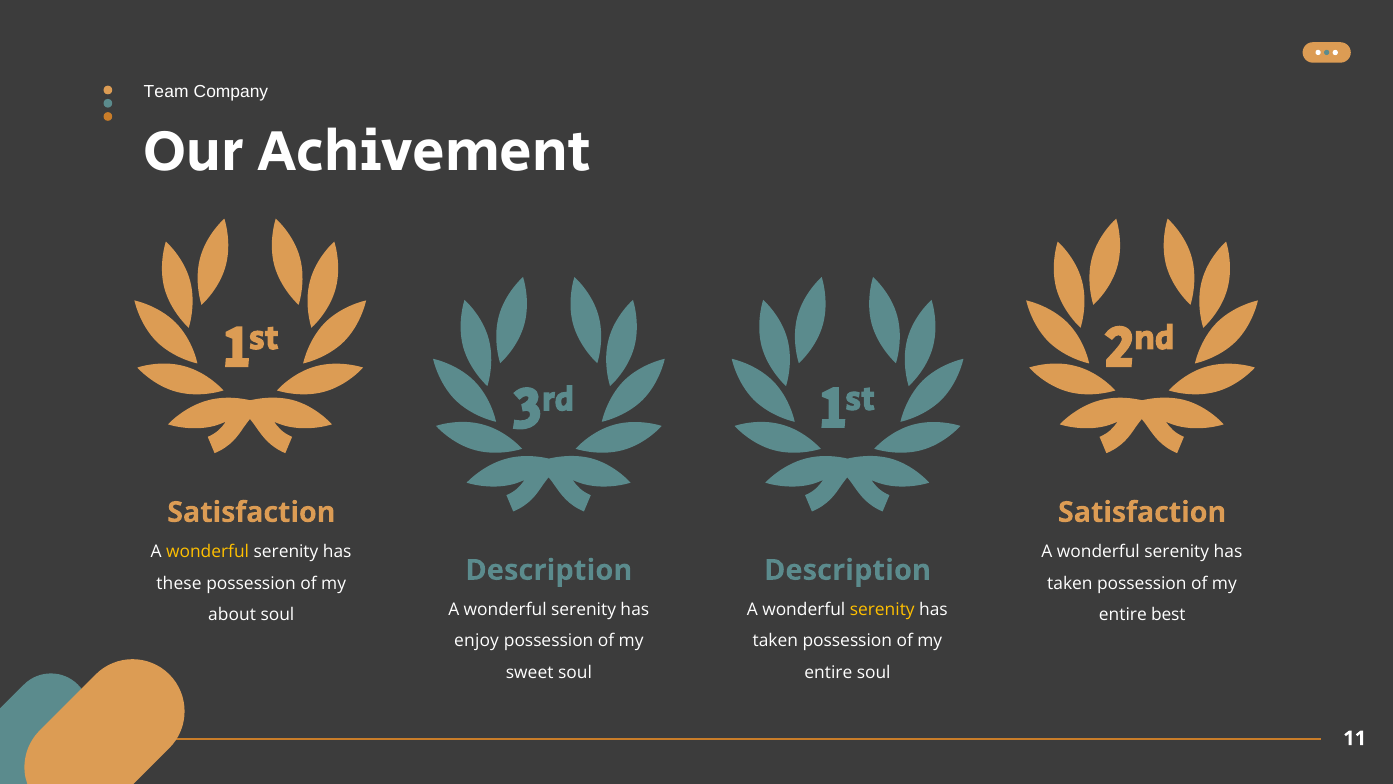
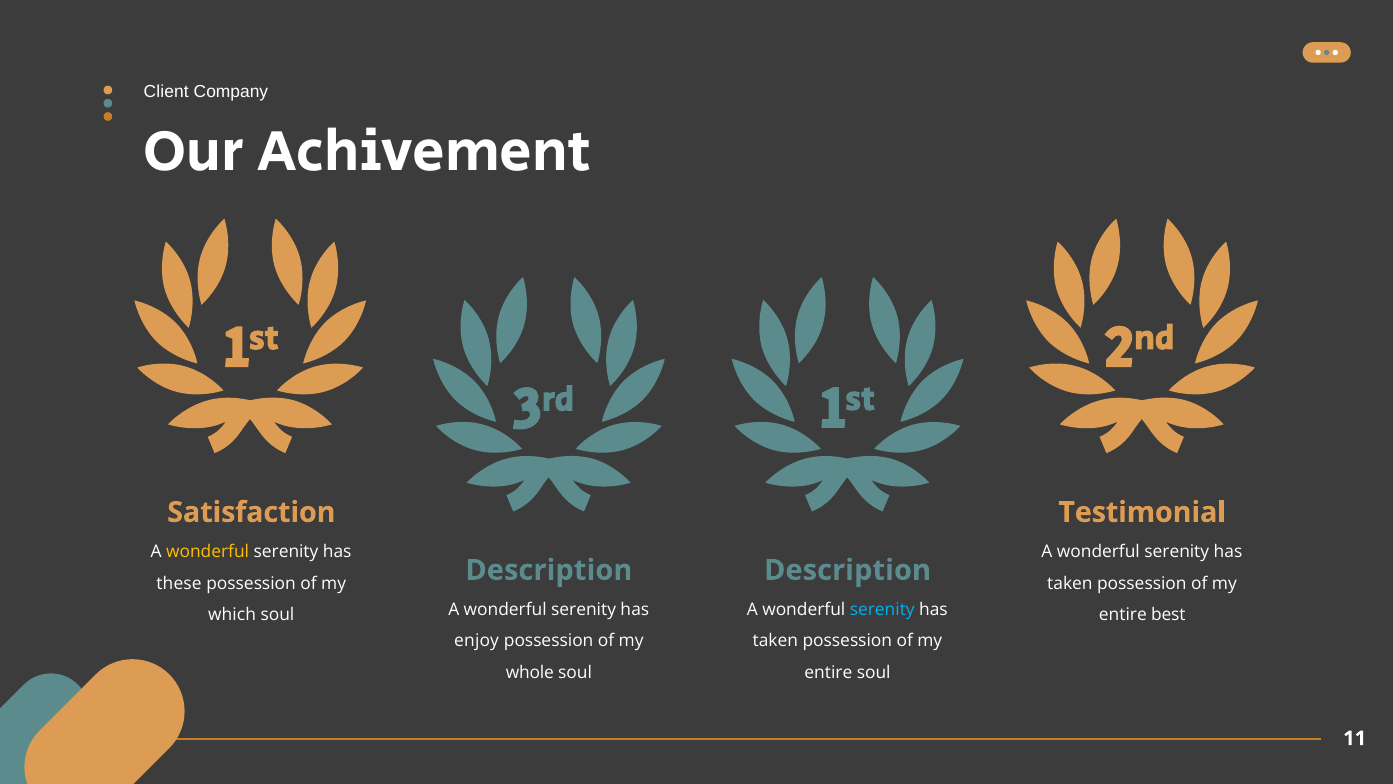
Team: Team -> Client (166, 92)
Satisfaction: Satisfaction -> Testimonial (1142, 512)
serenity colour: yellow -> light blue (882, 609)
about: about -> which (232, 614)
sweet: sweet -> whole (530, 672)
